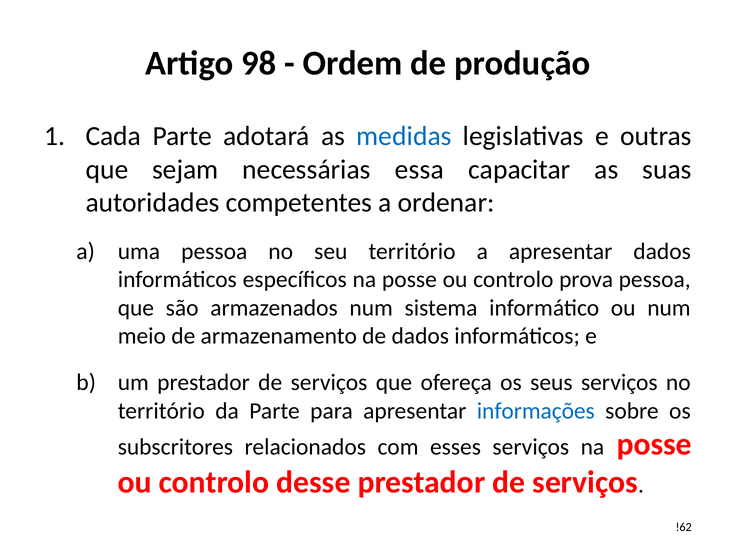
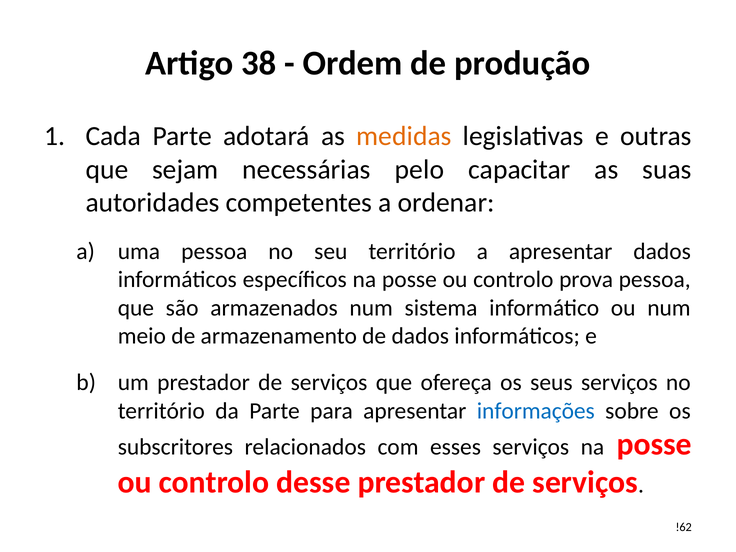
98: 98 -> 38 (259, 63)
medidas colour: blue -> orange (404, 136)
essa: essa -> pelo (420, 169)
